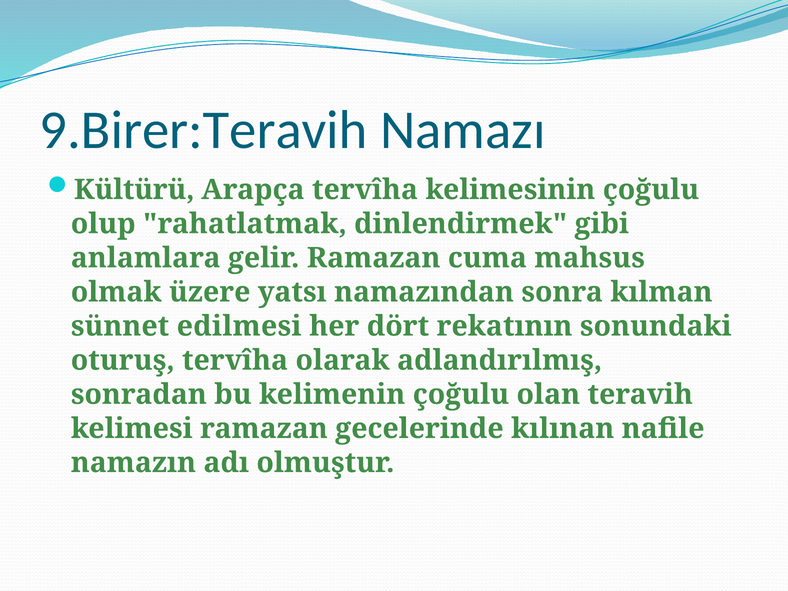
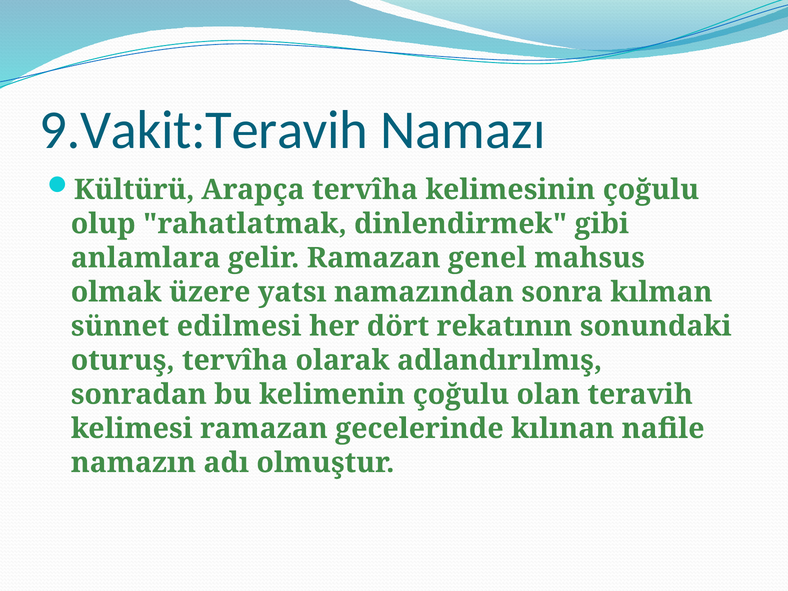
9.Birer:Teravih: 9.Birer:Teravih -> 9.Vakit:Teravih (204, 130)
cuma: cuma -> genel (487, 258)
